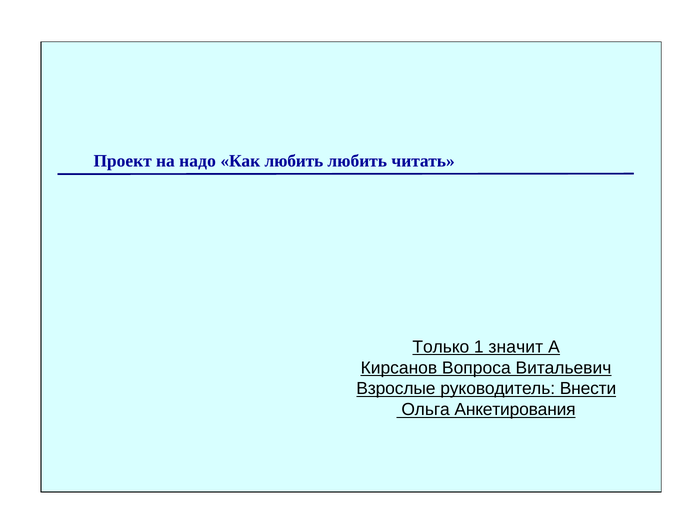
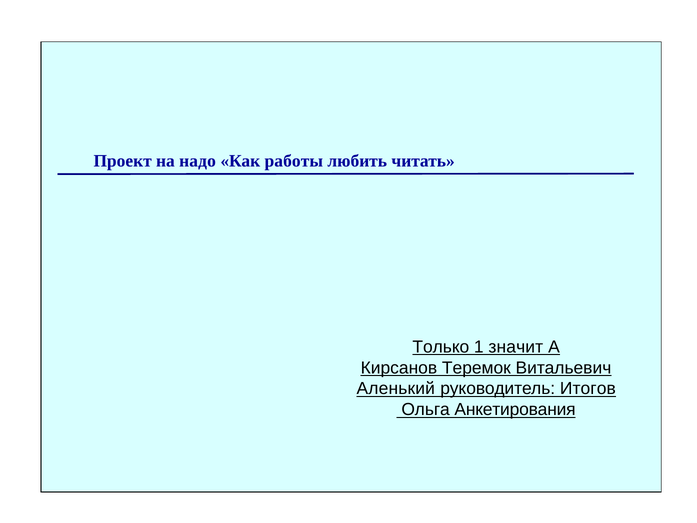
Как любить: любить -> работы (294, 161)
Вопроса: Вопроса -> Теремок (476, 368)
Взрослые: Взрослые -> Аленький (396, 389)
Внести: Внести -> Итогов (588, 389)
